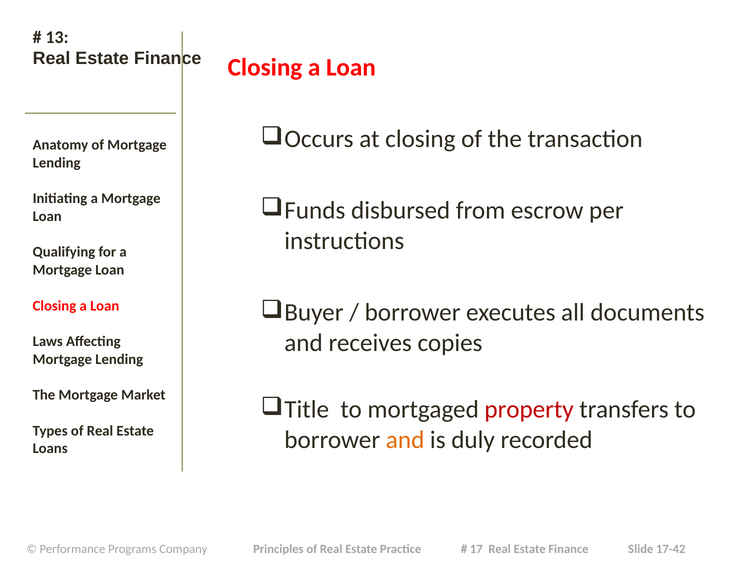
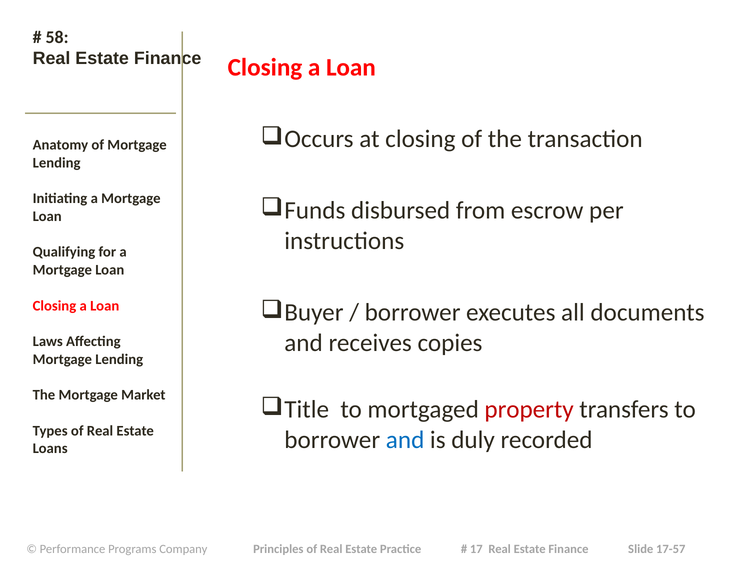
13: 13 -> 58 (57, 37)
and colour: orange -> blue (405, 440)
17-42: 17-42 -> 17-57 (671, 549)
